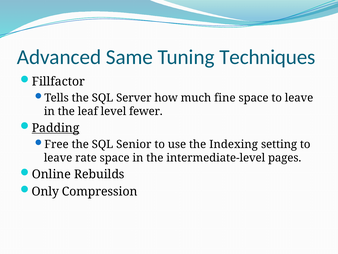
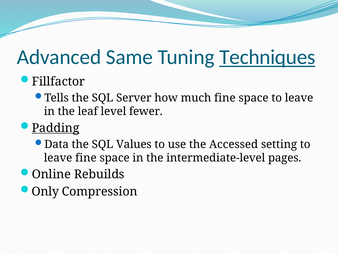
Techniques underline: none -> present (267, 57)
Free: Free -> Data (57, 144)
Senior: Senior -> Values (134, 144)
Indexing: Indexing -> Accessed (234, 144)
leave rate: rate -> fine (86, 158)
